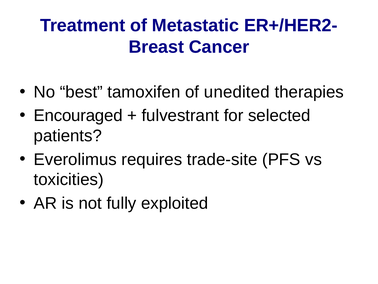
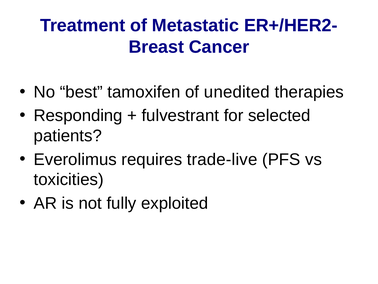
Encouraged: Encouraged -> Responding (78, 115)
trade-site: trade-site -> trade-live (222, 159)
